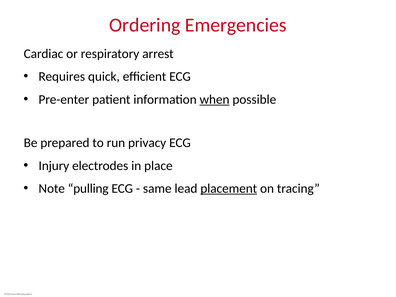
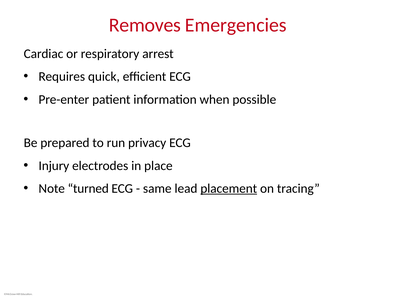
Ordering: Ordering -> Removes (145, 25)
when underline: present -> none (215, 99)
pulling: pulling -> turned (88, 189)
